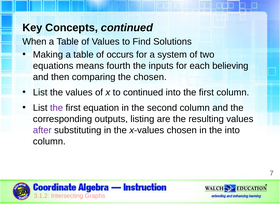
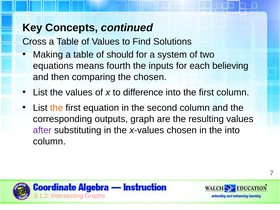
When: When -> Cross (34, 42)
occurs: occurs -> should (120, 55)
to continued: continued -> difference (143, 92)
the colour: purple -> orange (57, 108)
listing: listing -> graph (142, 119)
